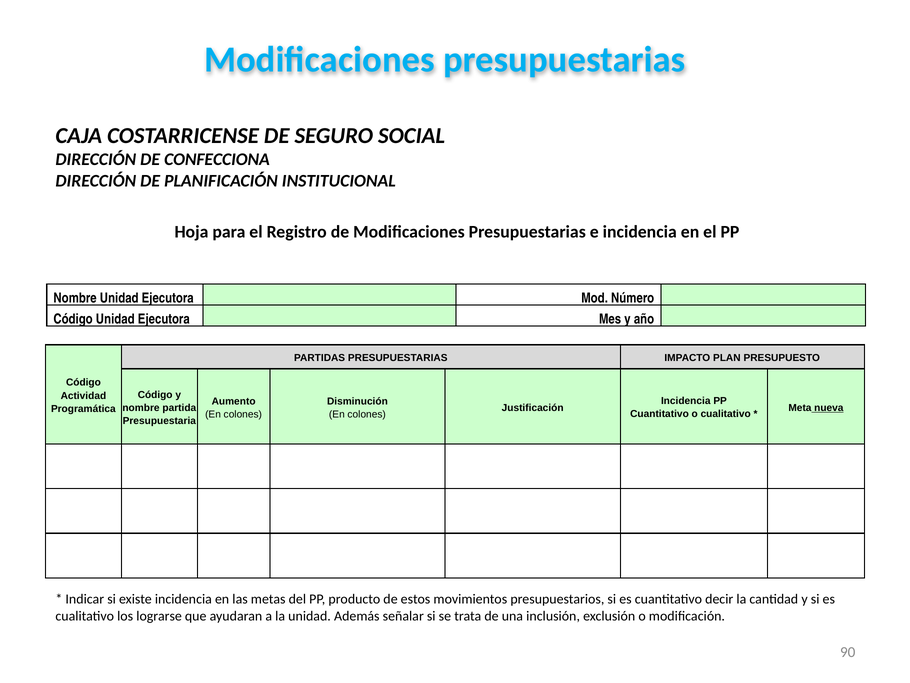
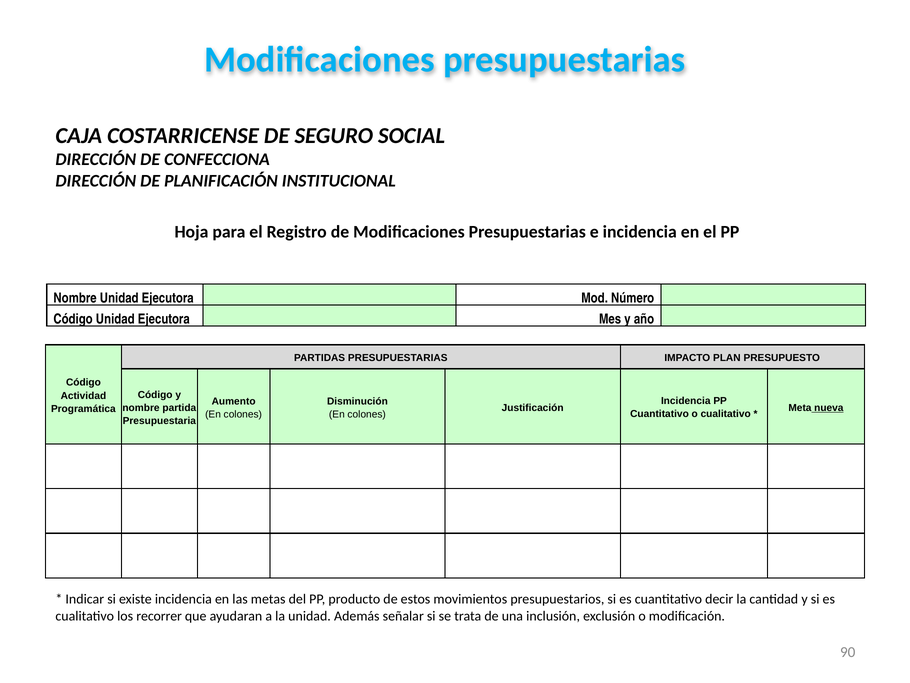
lograrse: lograrse -> recorrer (159, 615)
